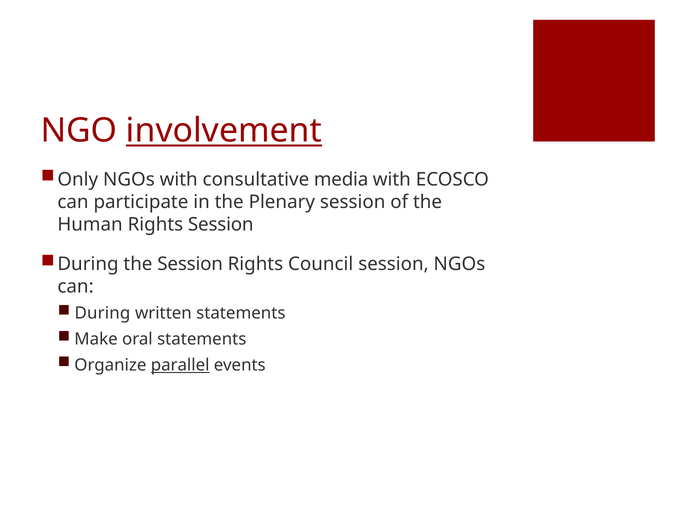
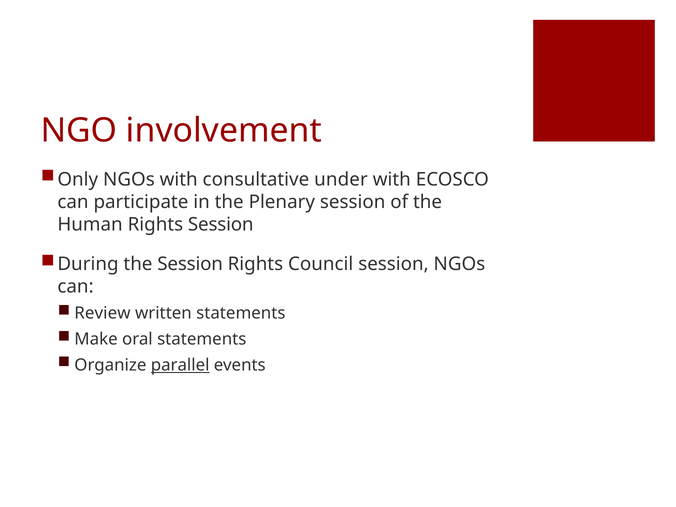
involvement underline: present -> none (224, 131)
media: media -> under (341, 179)
During: During -> Review (102, 313)
